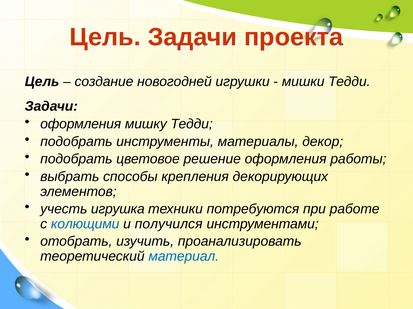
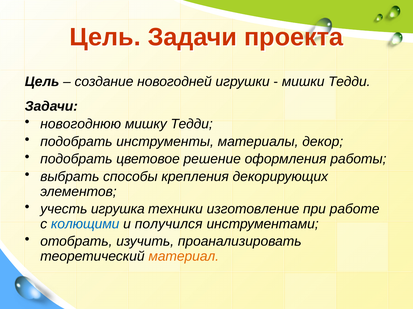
оформления: оформления -> новогоднюю (81, 124)
потребуются: потребуются -> изготовление (253, 210)
материал colour: blue -> orange (184, 257)
